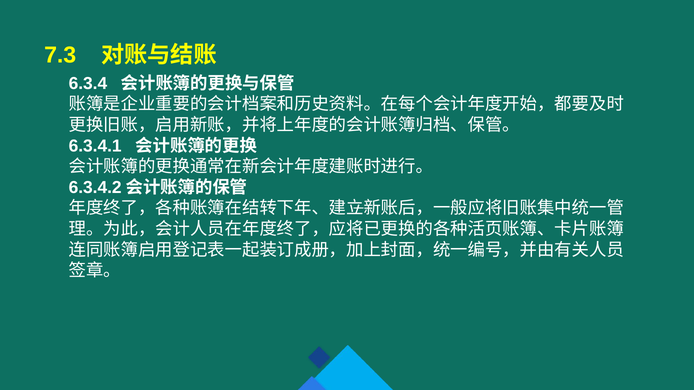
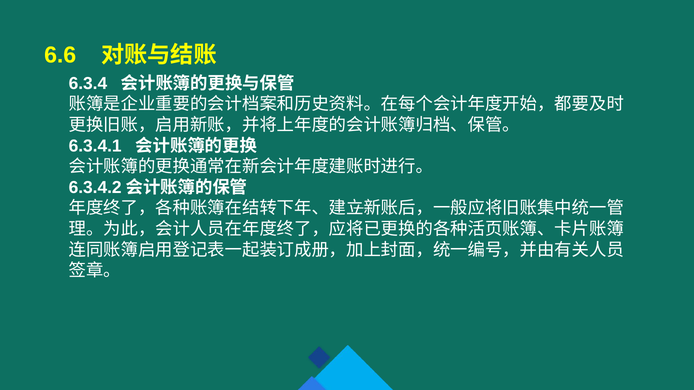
7.3: 7.3 -> 6.6 (60, 55)
